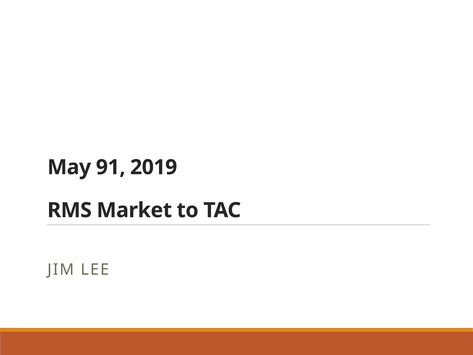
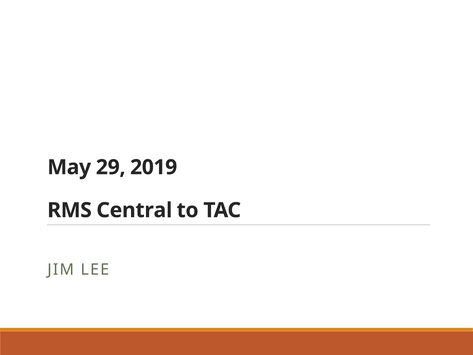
91: 91 -> 29 (111, 167)
Market: Market -> Central (134, 210)
